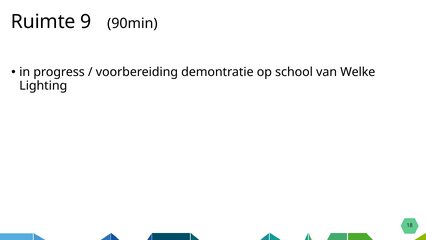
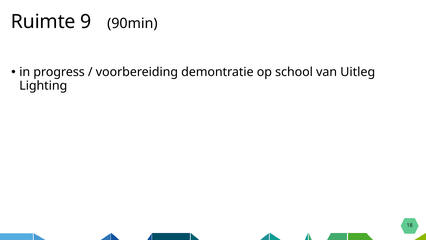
Welke: Welke -> Uitleg (358, 72)
